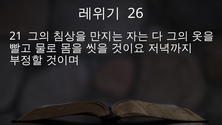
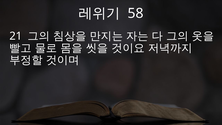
26: 26 -> 58 (136, 13)
